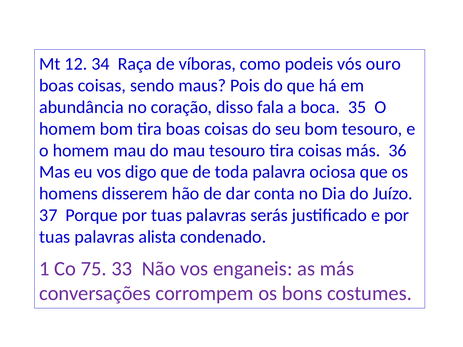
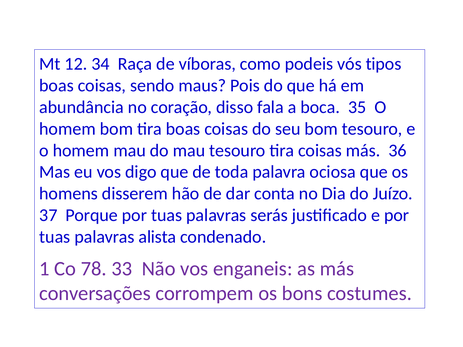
ouro: ouro -> tipos (384, 64)
75: 75 -> 78 (94, 269)
